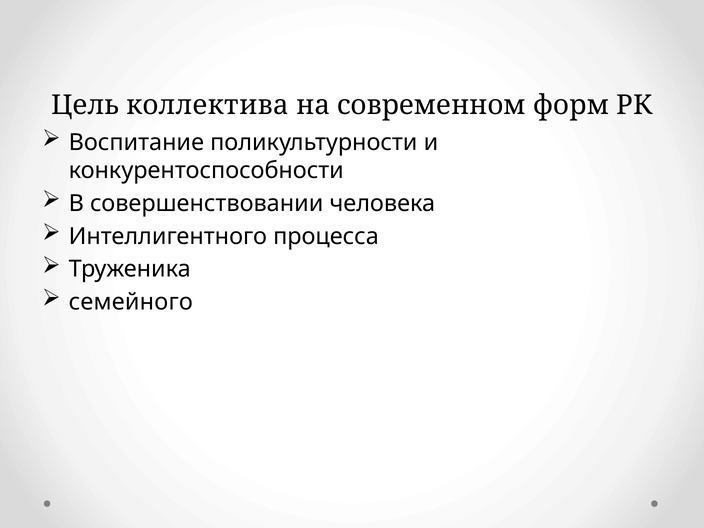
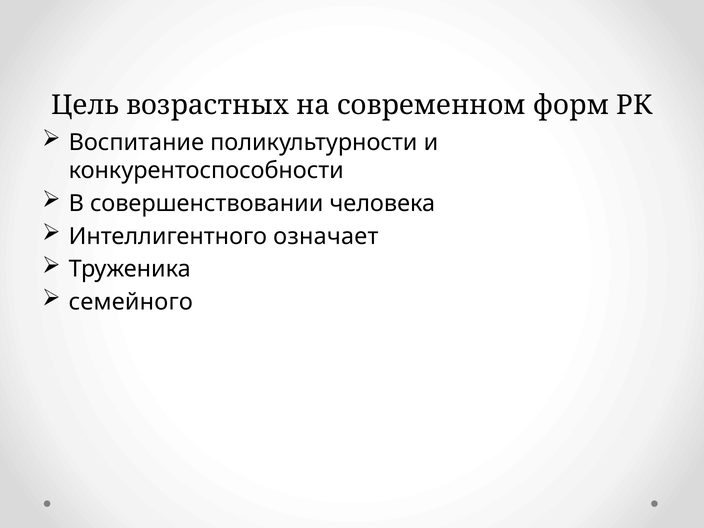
коллектива: коллектива -> возрастных (208, 105)
процесса: процесса -> означает (326, 236)
